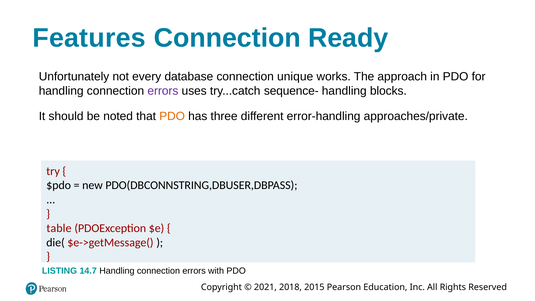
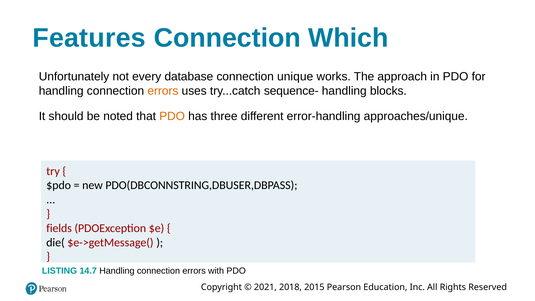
Ready: Ready -> Which (348, 38)
errors colour: purple -> orange (163, 91)
approaches/private: approaches/private -> approaches/unique (416, 116)
table: table -> fields (59, 228)
